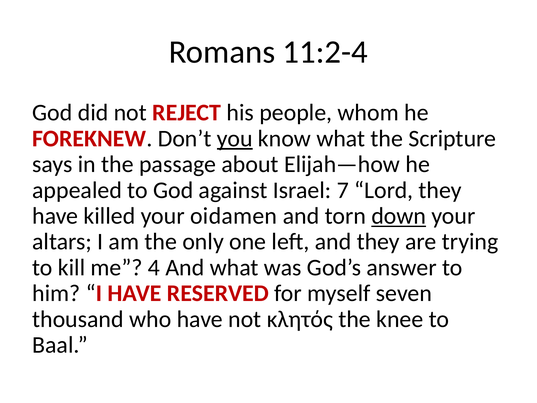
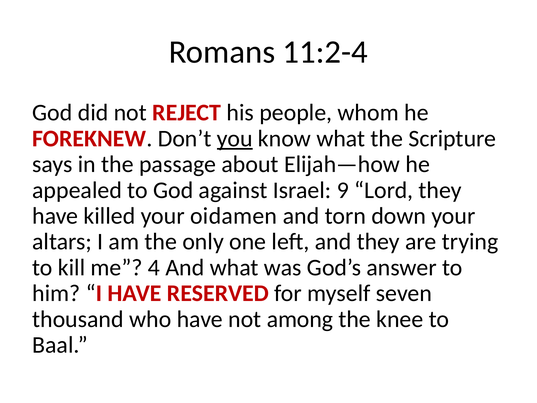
7: 7 -> 9 (343, 190)
down underline: present -> none (399, 216)
κλητός: κλητός -> among (300, 319)
